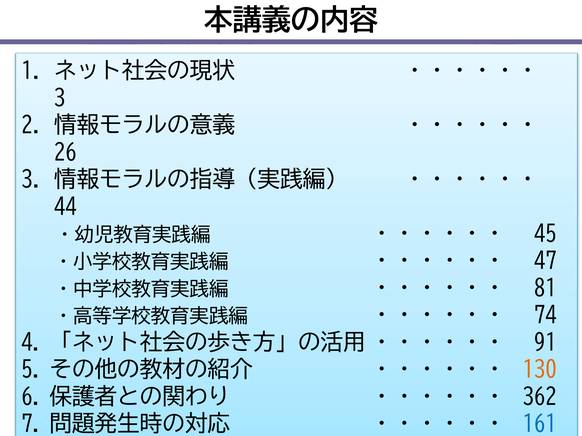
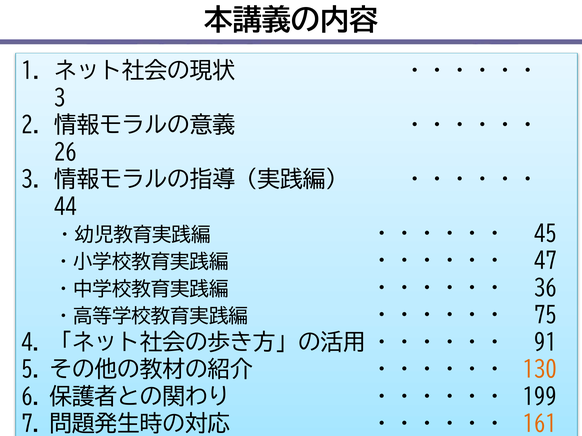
81: 81 -> 36 (546, 289)
74: 74 -> 75 (546, 316)
362: 362 -> 199 (540, 397)
161 colour: blue -> orange (540, 425)
